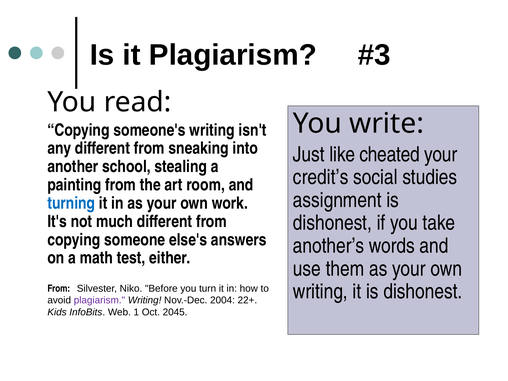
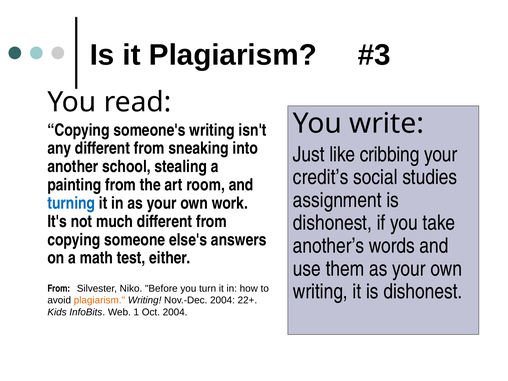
cheated: cheated -> cribbing (390, 154)
plagiarism colour: purple -> orange (99, 300)
Oct 2045: 2045 -> 2004 (175, 312)
